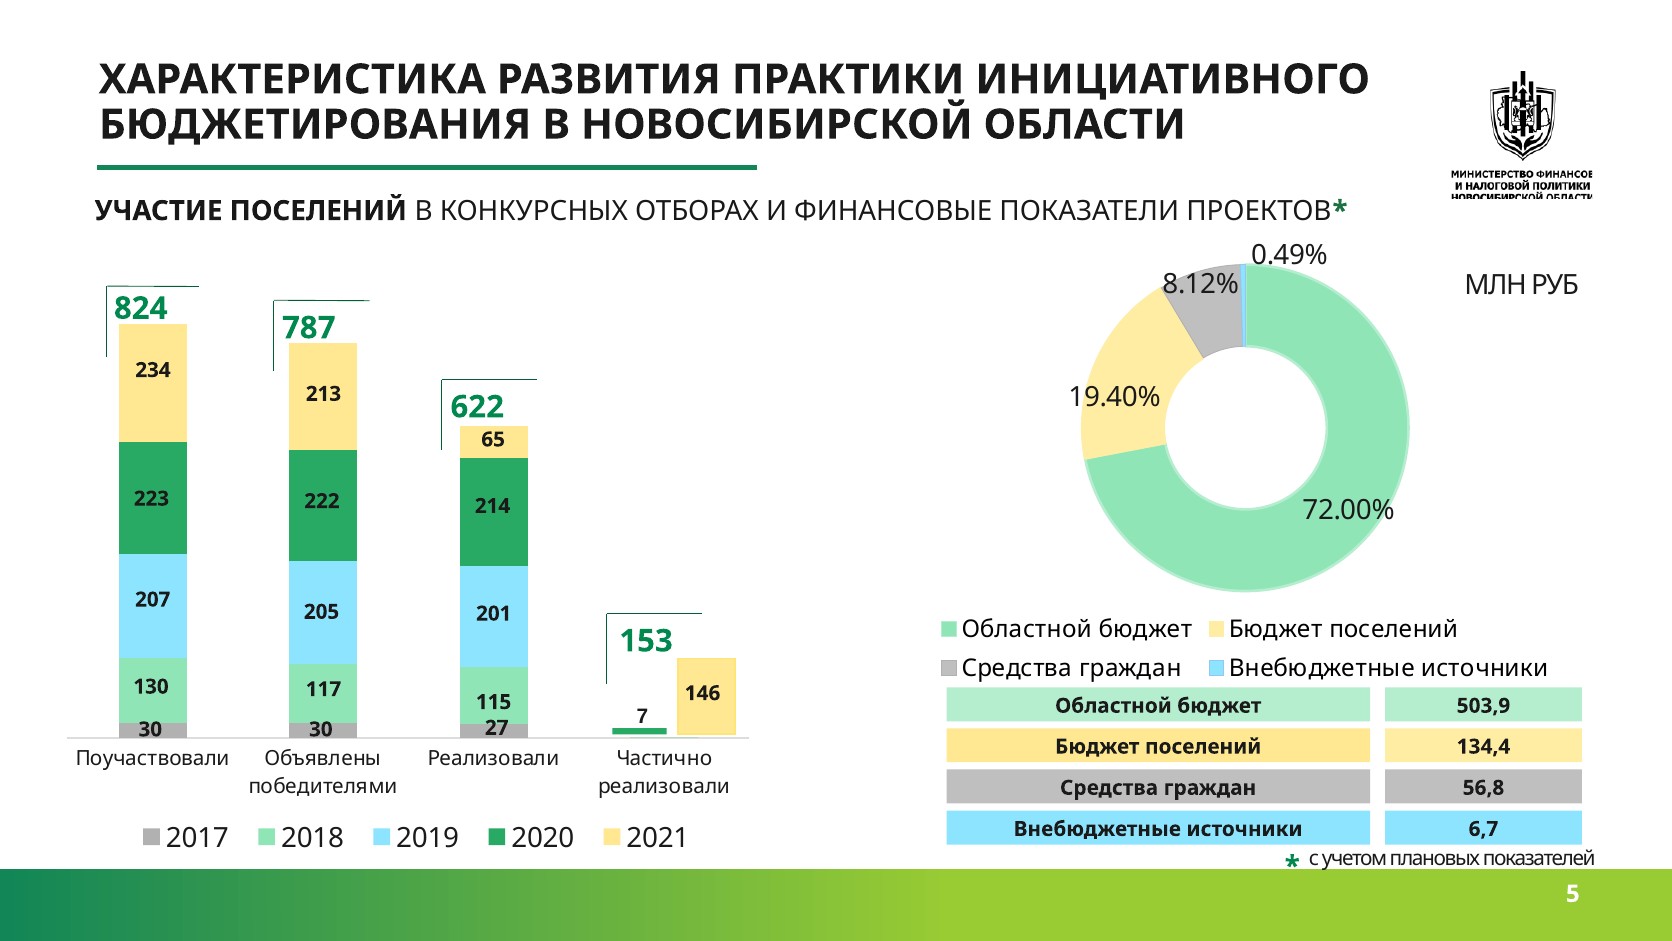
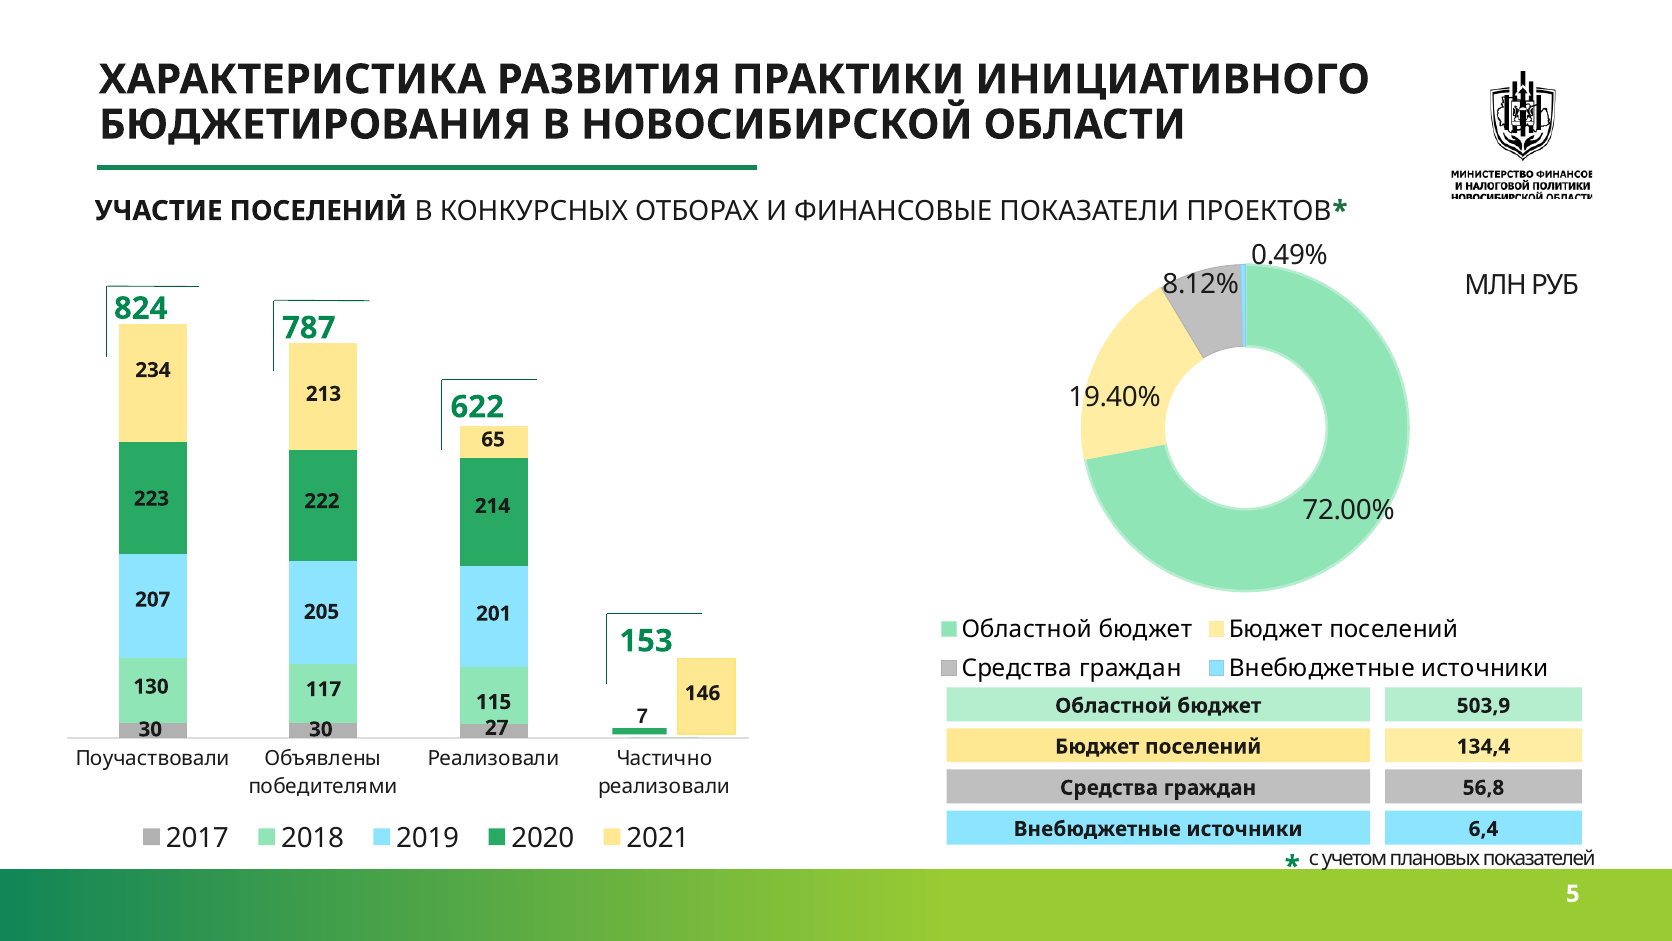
6,7: 6,7 -> 6,4 (1483, 829)
